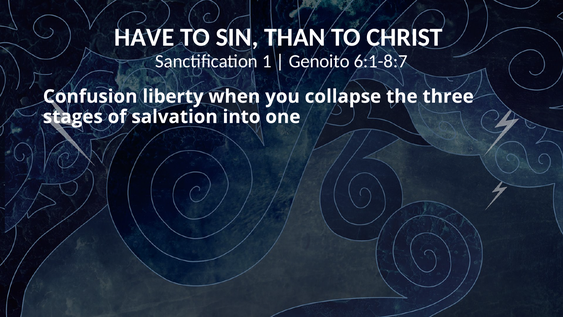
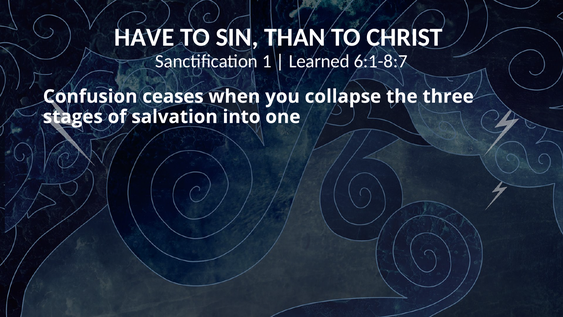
Genoito: Genoito -> Learned (319, 61)
liberty: liberty -> ceases (173, 96)
